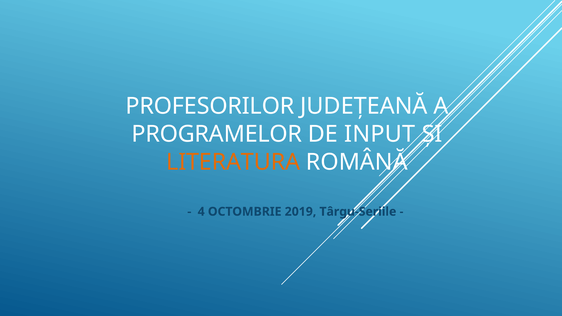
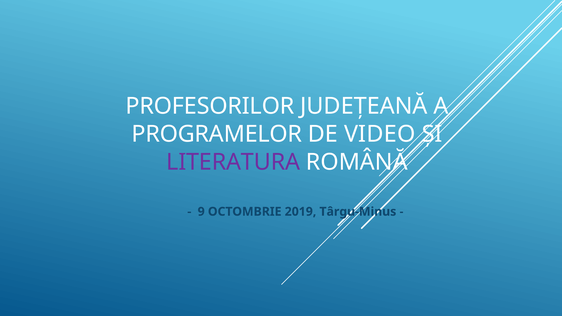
INPUT: INPUT -> VIDEO (380, 134)
LITERATURA colour: orange -> purple (233, 162)
4: 4 -> 9 (201, 212)
Târgu-Seriile: Târgu-Seriile -> Târgu-Minus (358, 212)
